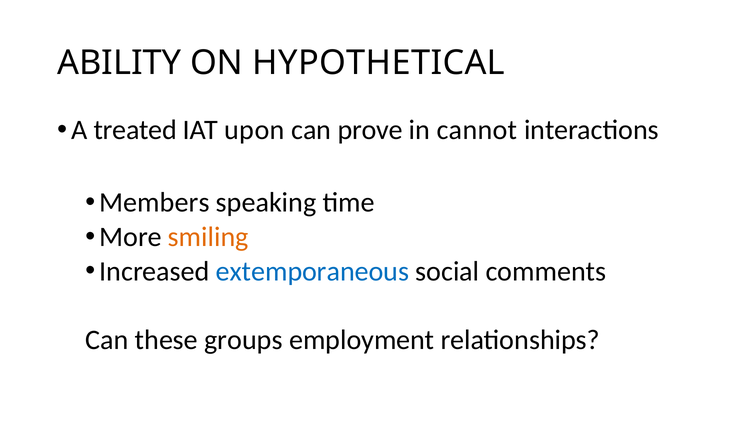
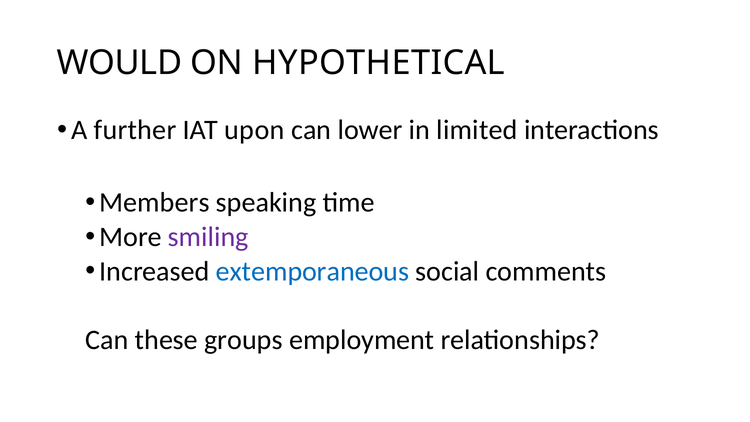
ABILITY: ABILITY -> WOULD (119, 63)
treated: treated -> further (135, 130)
prove: prove -> lower (370, 130)
cannot: cannot -> limited (477, 130)
smiling colour: orange -> purple (208, 237)
